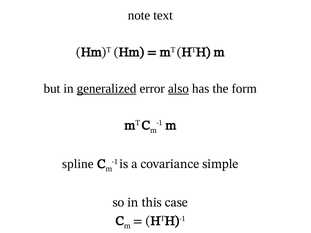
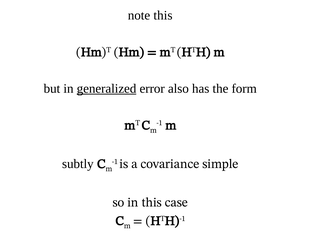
note text: text -> this (163, 15)
also underline: present -> none (178, 89)
spline: spline -> subtly (78, 164)
